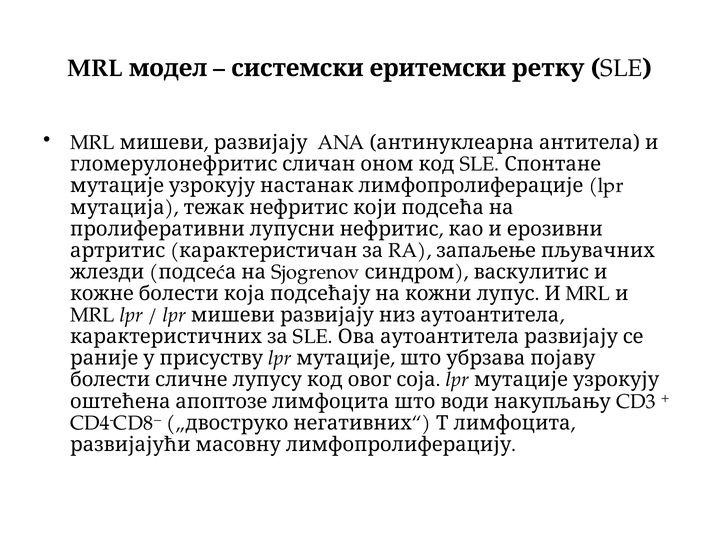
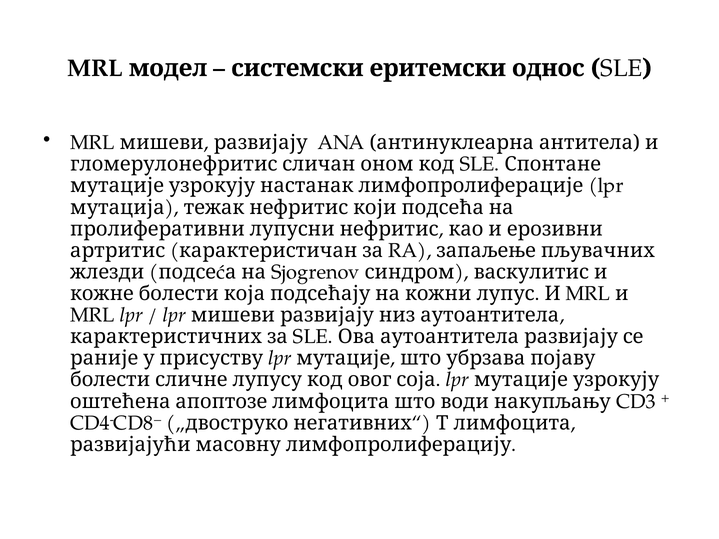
ретку: ретку -> однос (548, 68)
